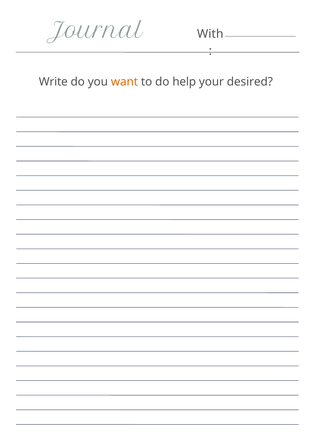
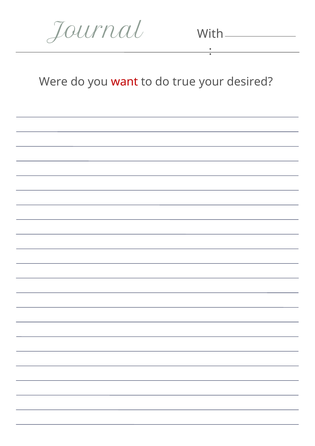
Write: Write -> Were (53, 82)
want colour: orange -> red (124, 82)
help: help -> true (184, 82)
